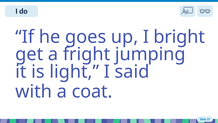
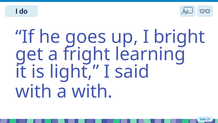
jumping: jumping -> learning (150, 54)
a coat: coat -> with (92, 91)
